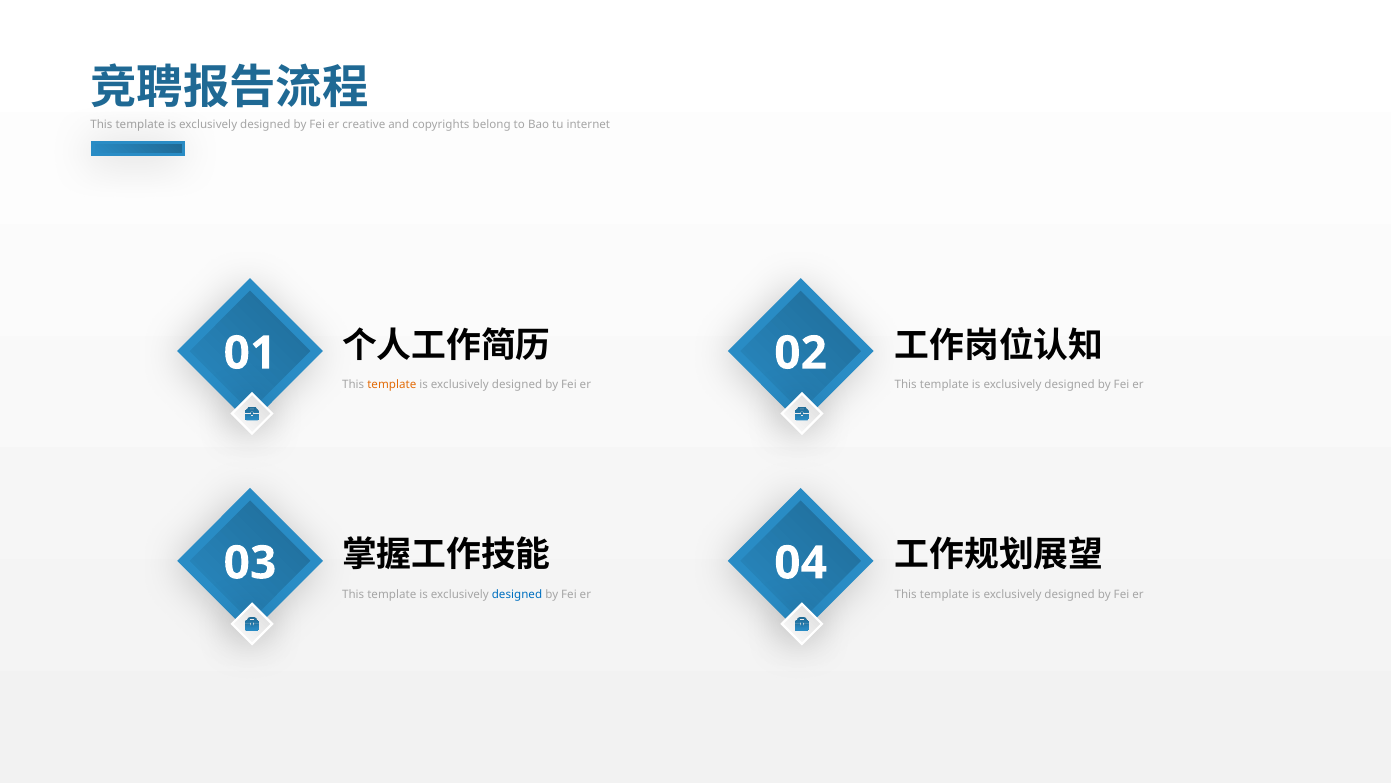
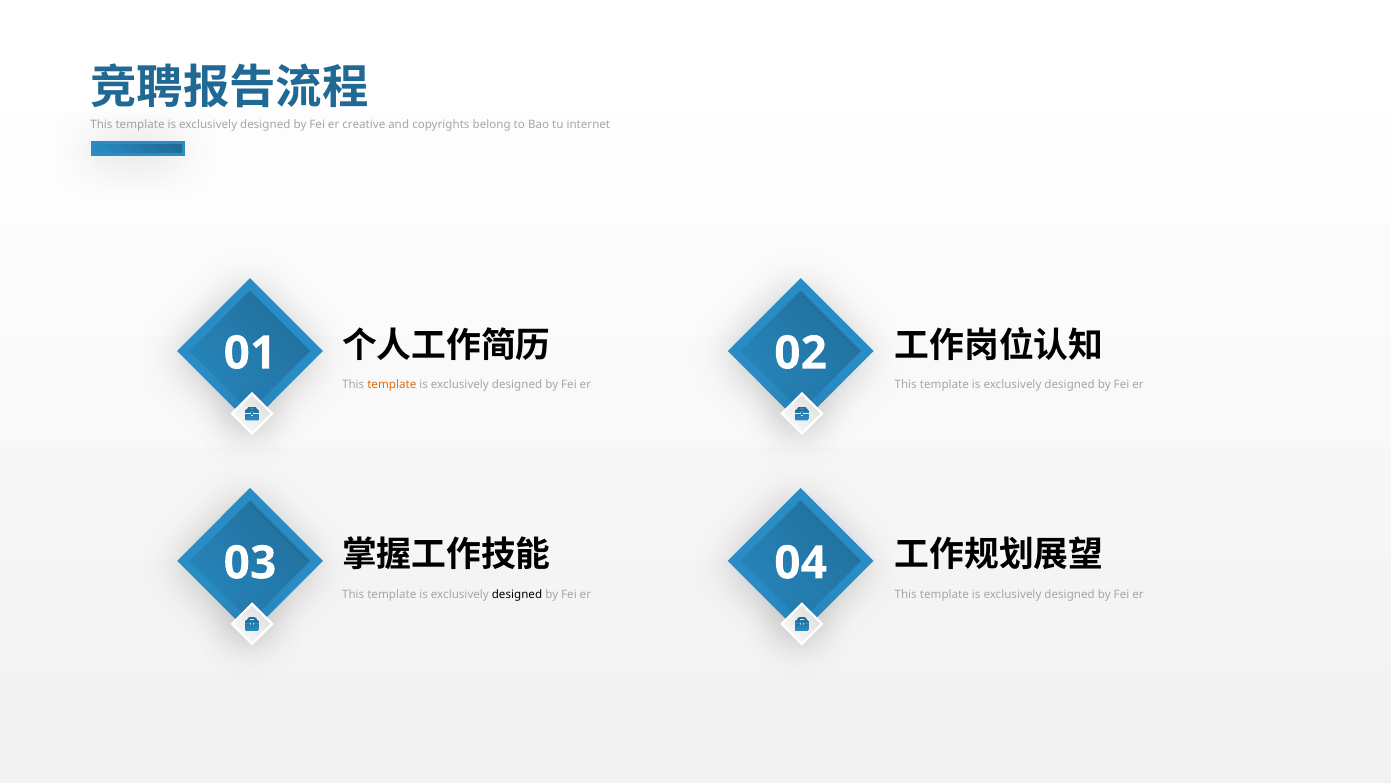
designed colour: blue -> black (517, 594)
